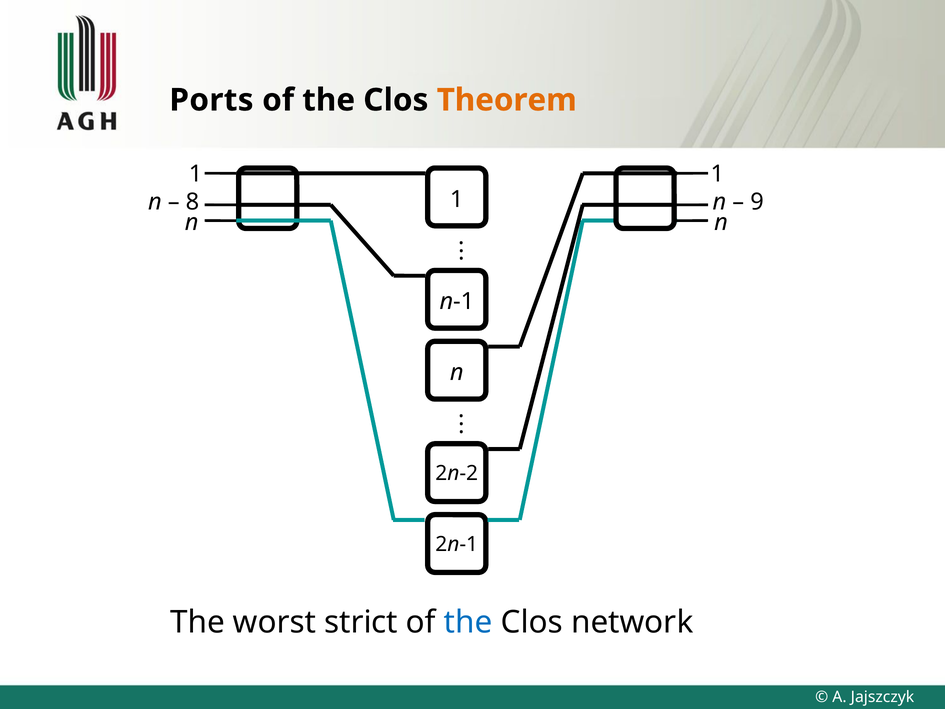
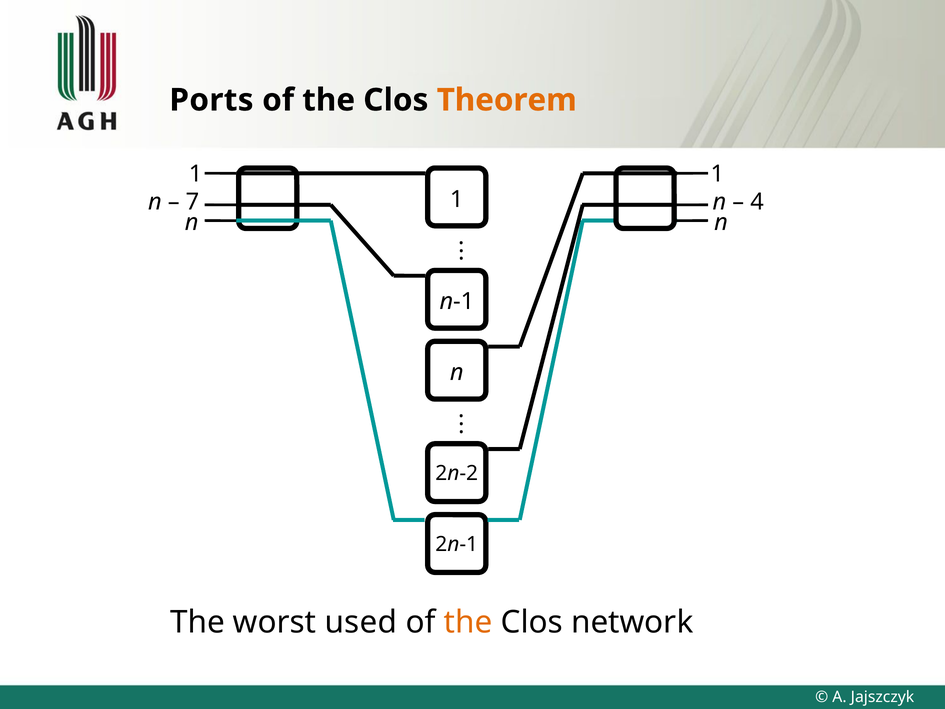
8: 8 -> 7 (192, 202)
9: 9 -> 4 (757, 202)
strict: strict -> used (361, 622)
the colour: blue -> orange (468, 622)
